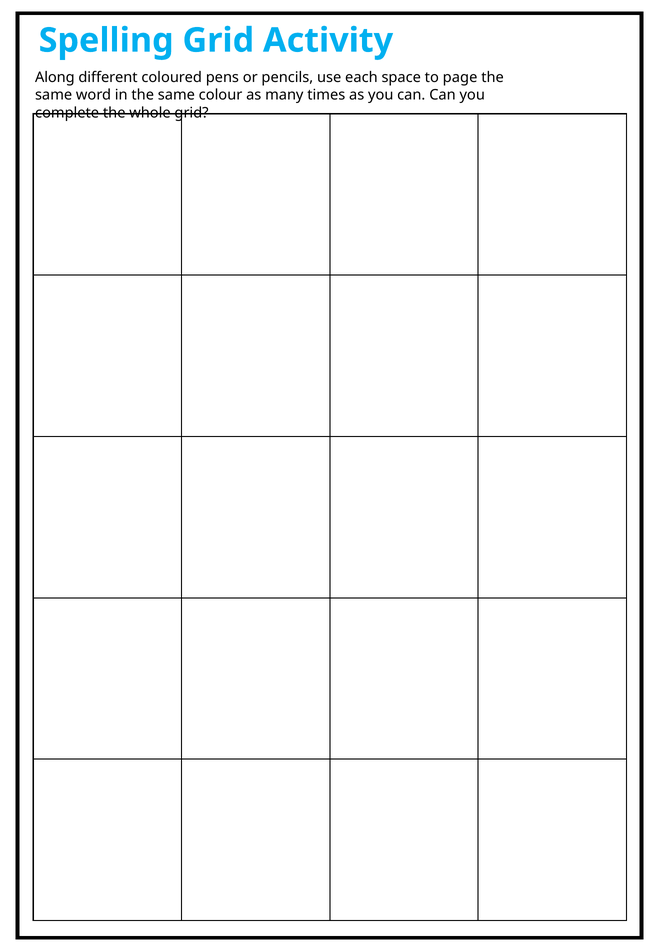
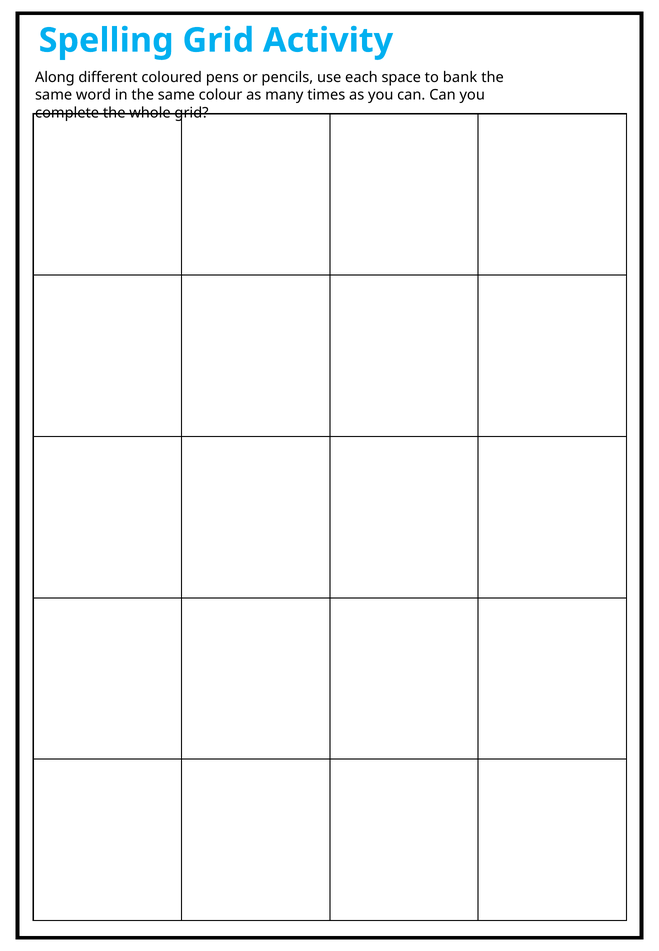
page: page -> bank (460, 78)
